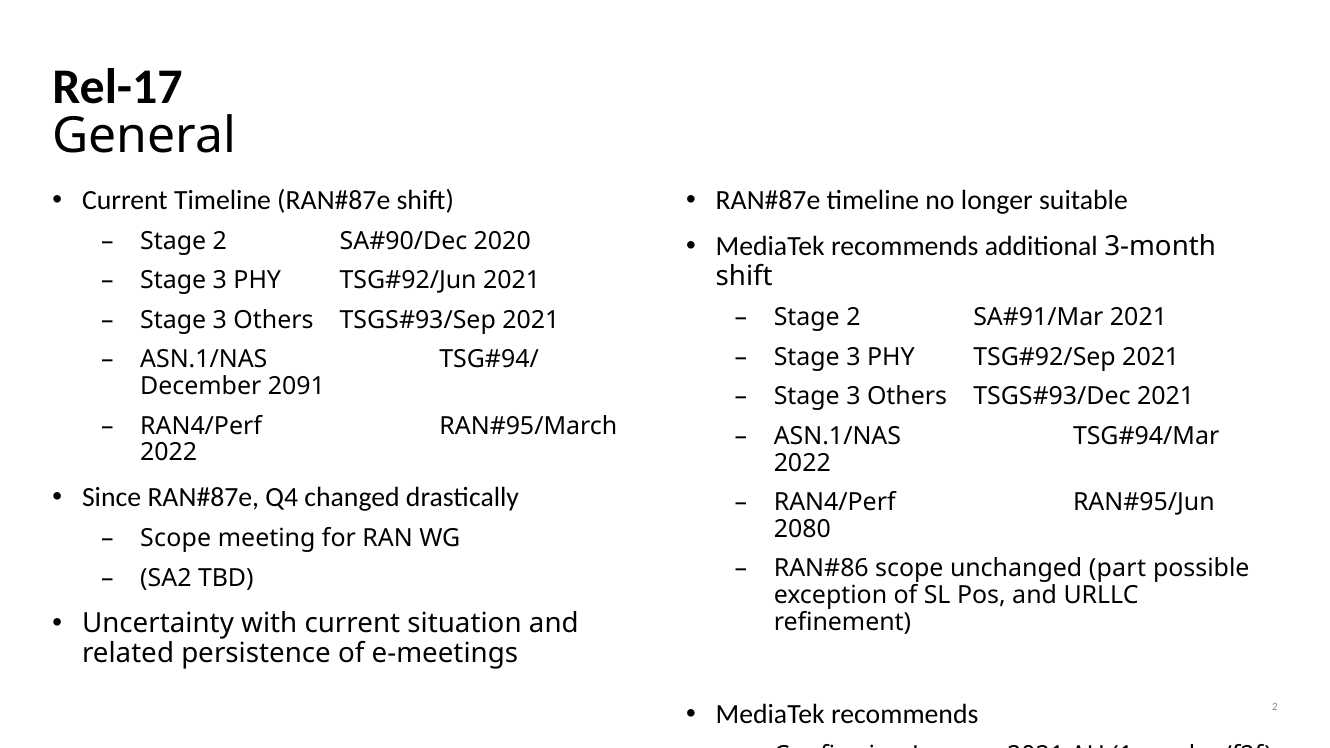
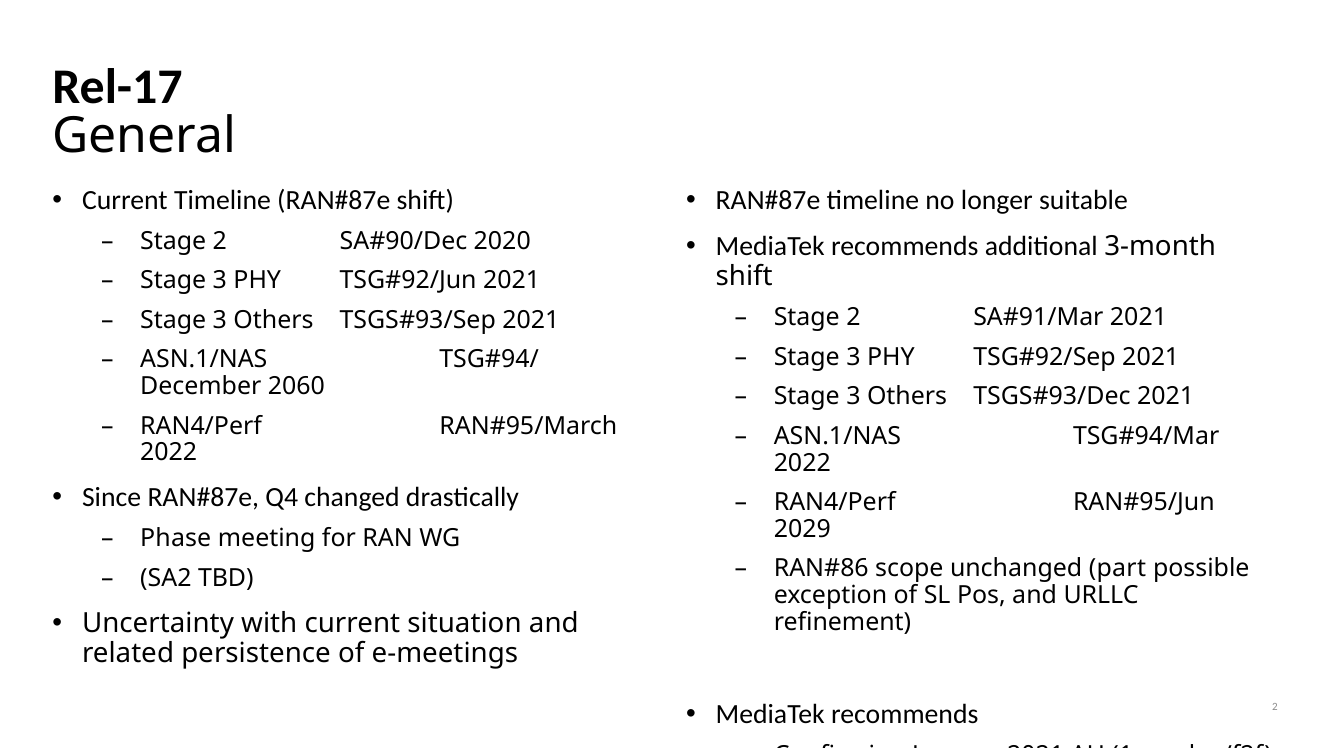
2091: 2091 -> 2060 (296, 386)
2080: 2080 -> 2029 (802, 529)
Scope: Scope -> Phase (176, 539)
